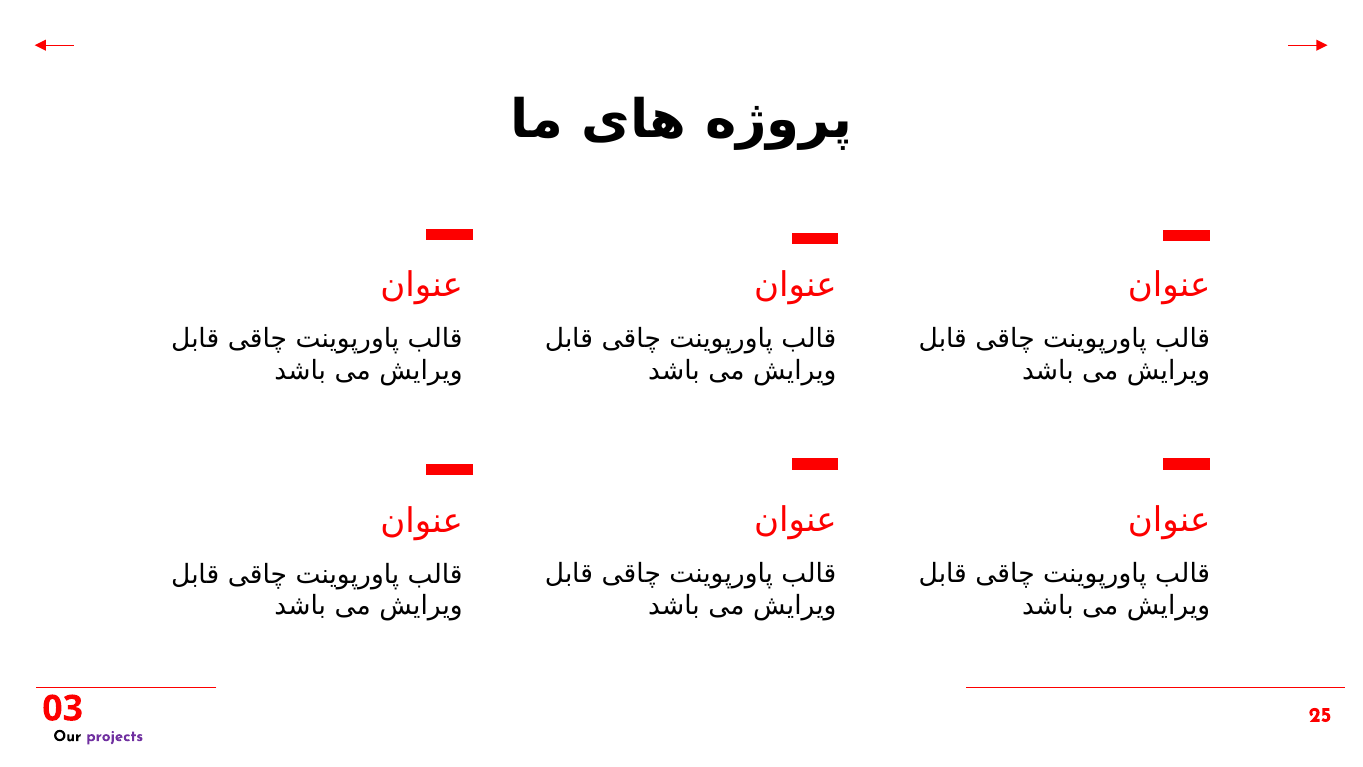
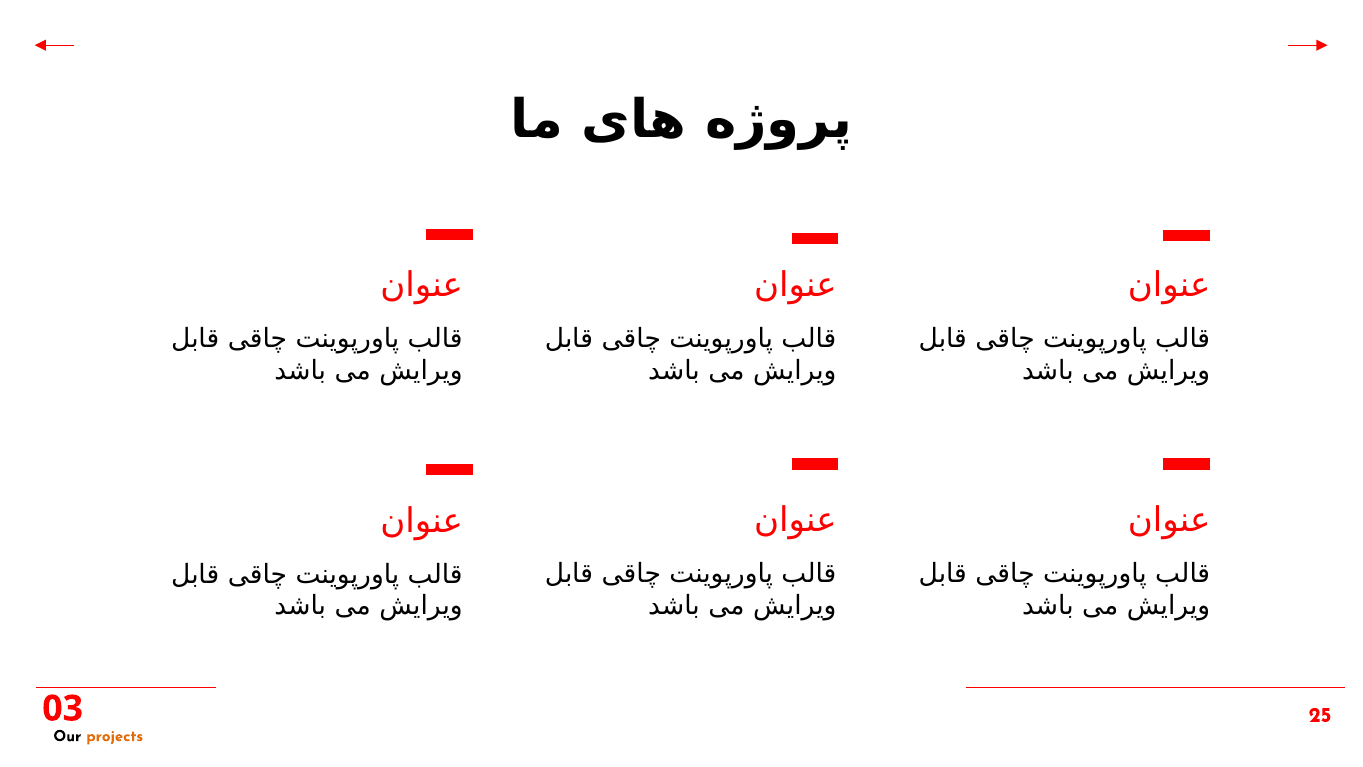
projects colour: purple -> orange (115, 736)
